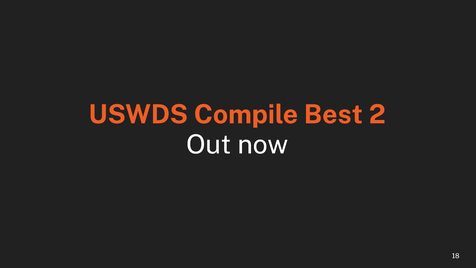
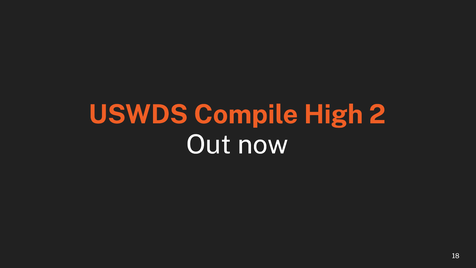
Best: Best -> High (334, 114)
